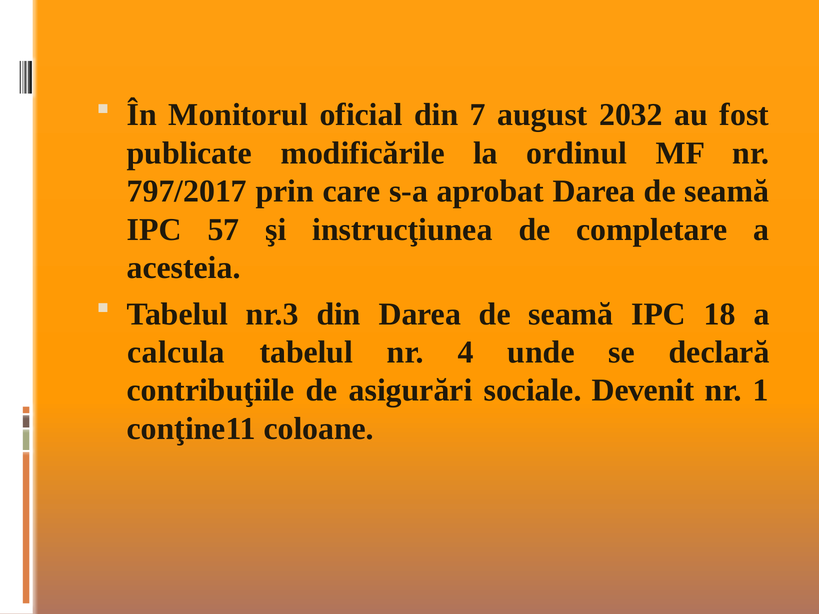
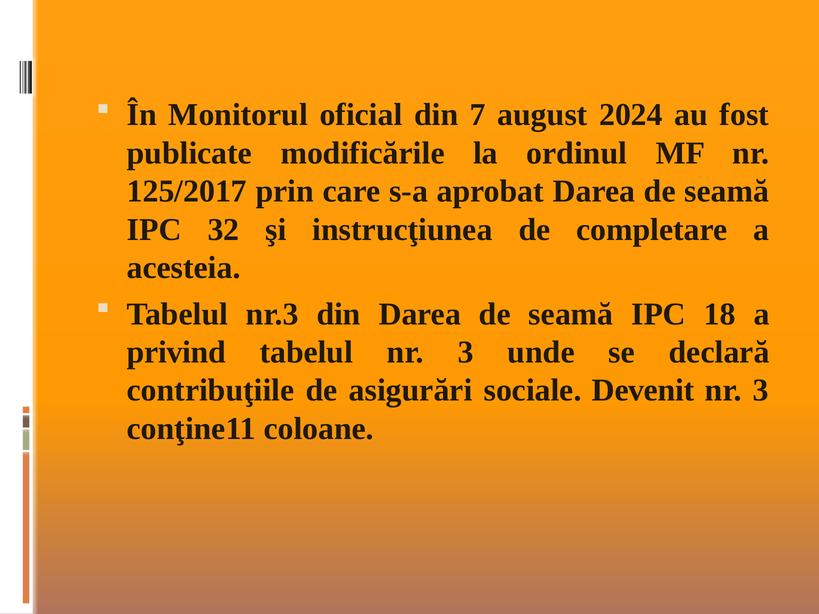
2032: 2032 -> 2024 (631, 115)
797/2017: 797/2017 -> 125/2017 (187, 191)
57: 57 -> 32 (223, 230)
calcula: calcula -> privind (176, 352)
tabelul nr 4: 4 -> 3 (466, 352)
1: 1 -> 3 (761, 391)
